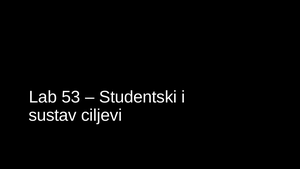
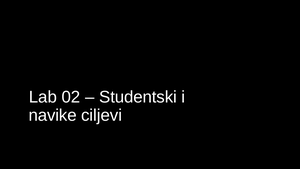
53: 53 -> 02 (71, 97)
sustav: sustav -> navike (53, 115)
